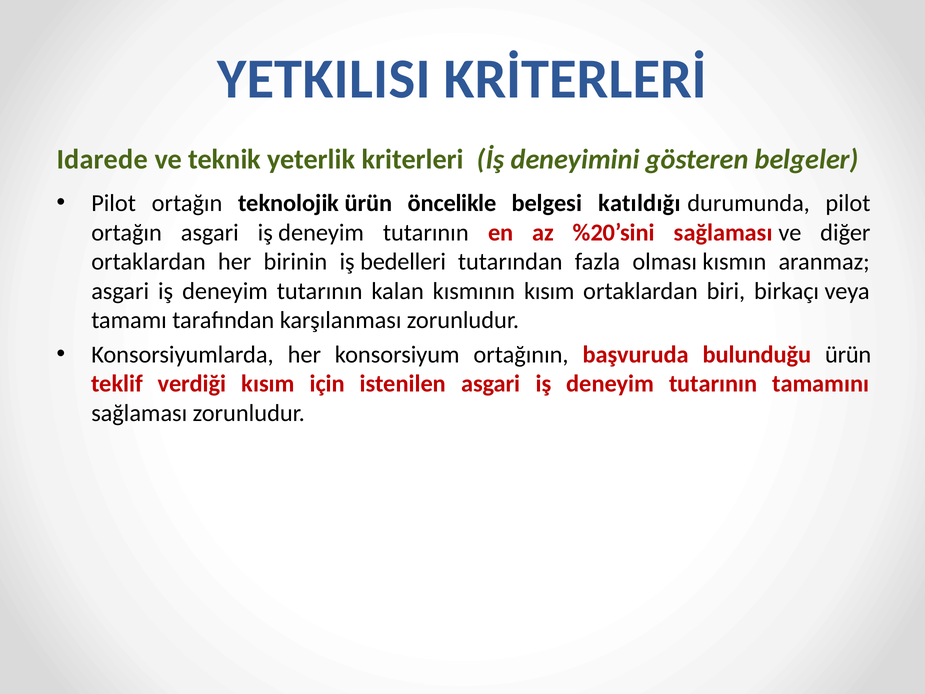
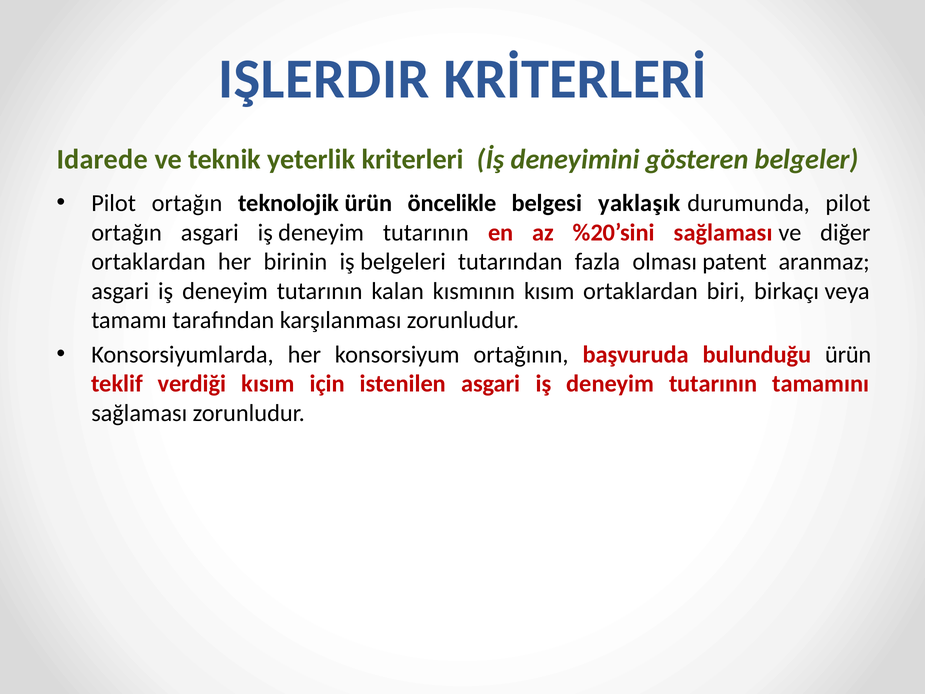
YETKILISI: YETKILISI -> IŞLERDIR (324, 79)
katıldığı: katıldığı -> yaklaşık (639, 203)
bedelleri: bedelleri -> belgeleri (403, 262)
kısmın: kısmın -> patent (735, 262)
